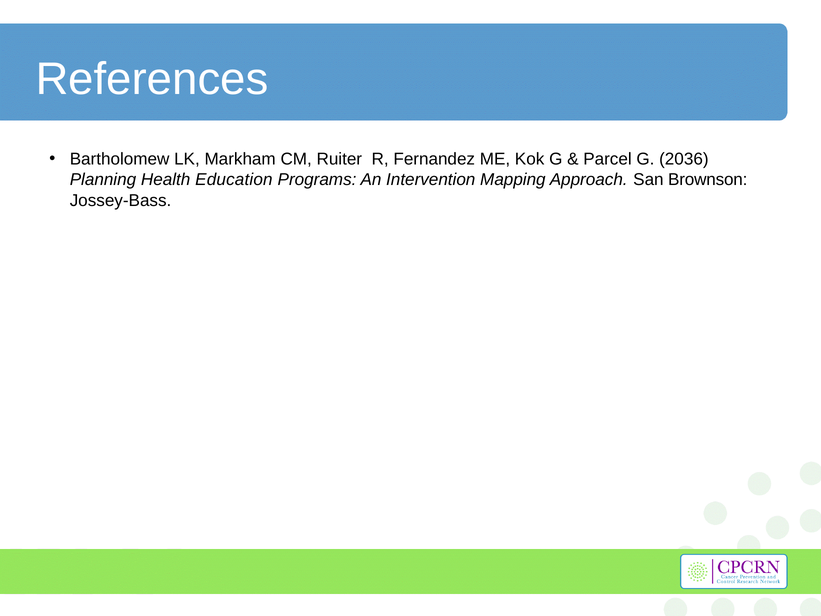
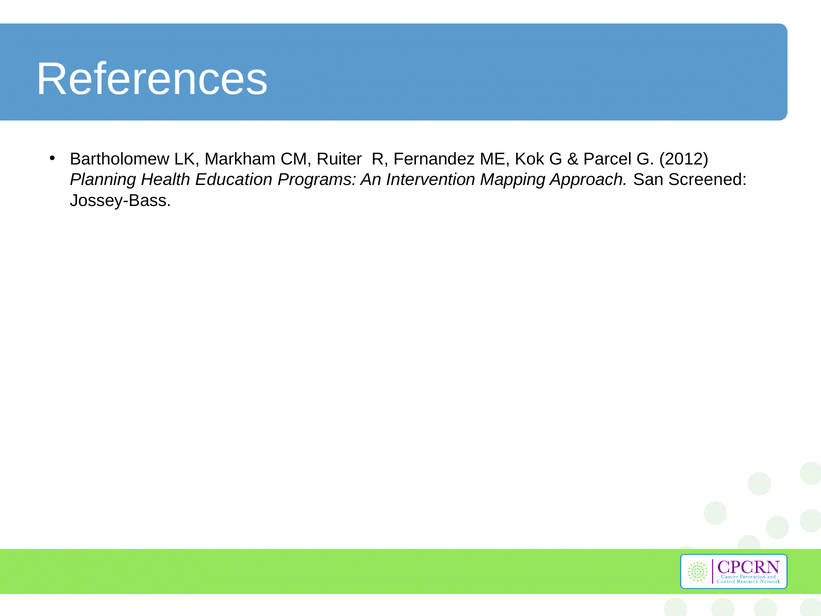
2036: 2036 -> 2012 (684, 159)
Brownson: Brownson -> Screened (708, 180)
